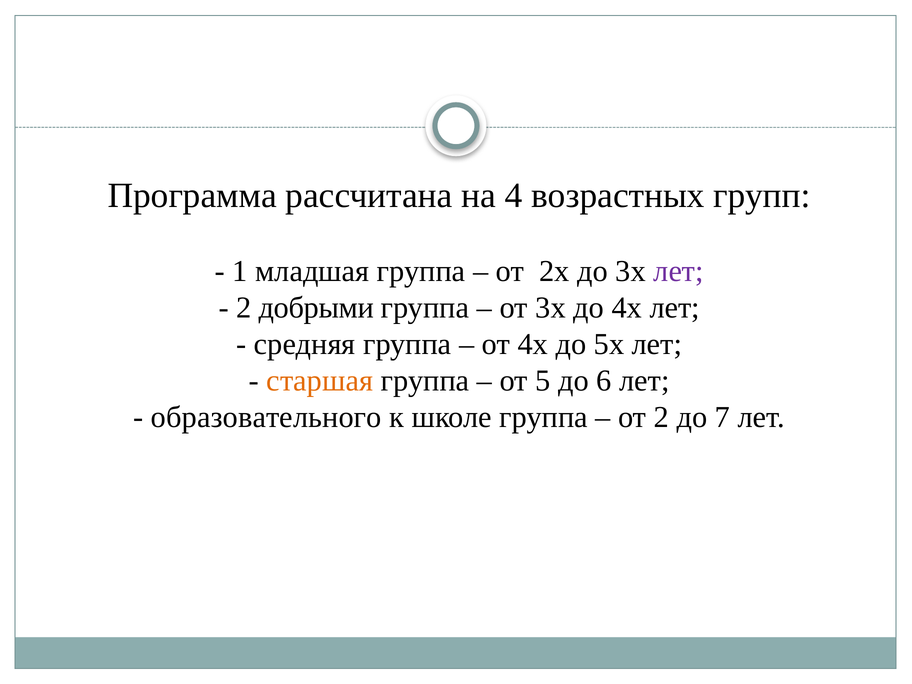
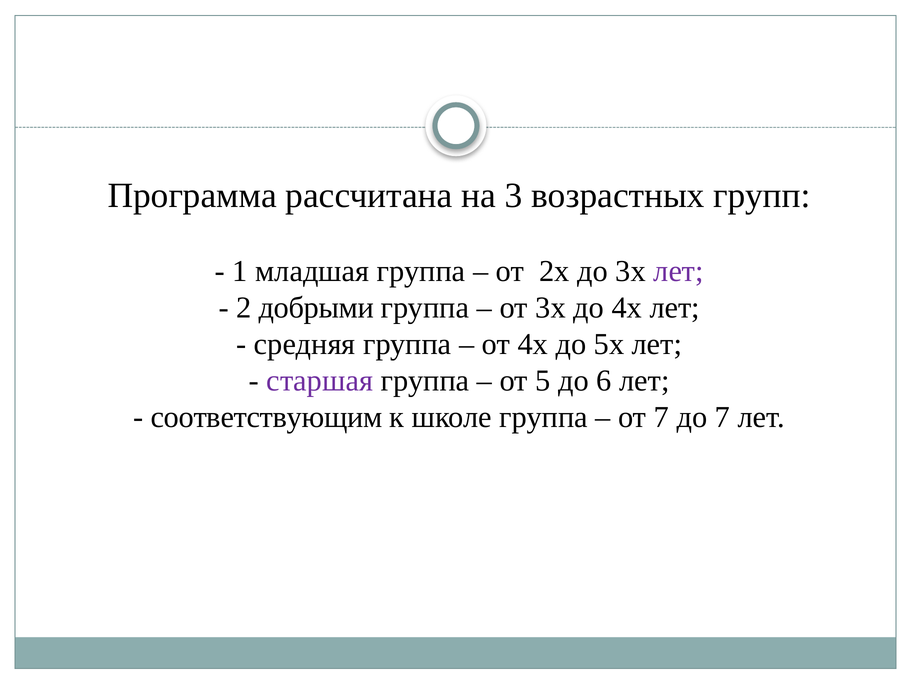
4: 4 -> 3 (514, 196)
старшая colour: orange -> purple (320, 381)
образовательного: образовательного -> соответствующим (267, 417)
от 2: 2 -> 7 (662, 417)
